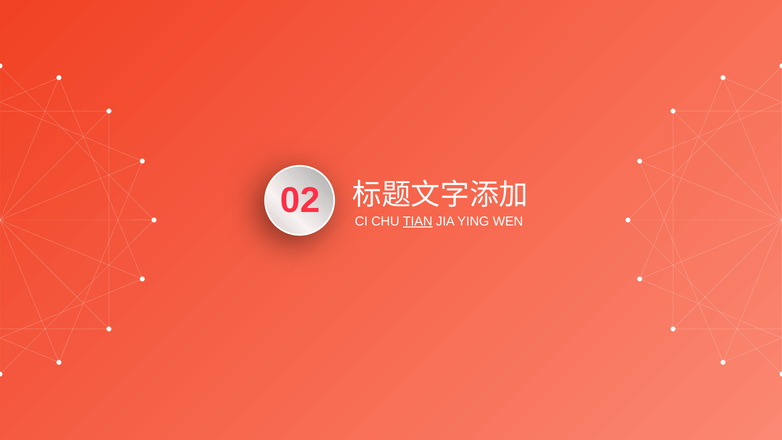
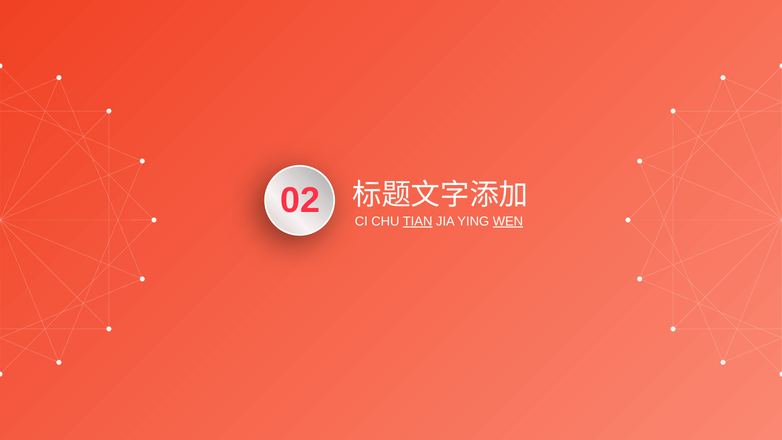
WEN underline: none -> present (508, 221)
